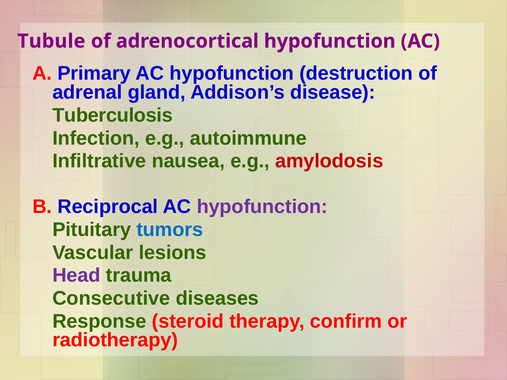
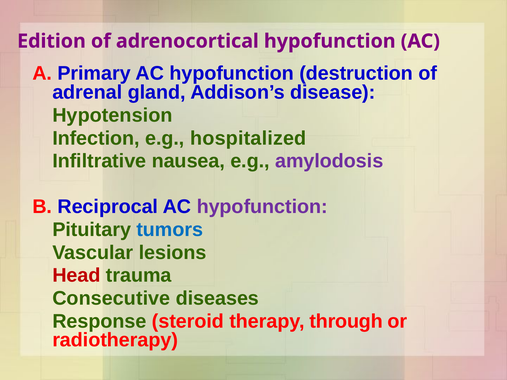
Tubule: Tubule -> Edition (51, 41)
Tuberculosis: Tuberculosis -> Hypotension (112, 115)
autoimmune: autoimmune -> hospitalized (248, 138)
amylodosis colour: red -> purple (329, 161)
Head colour: purple -> red (76, 276)
confirm: confirm -> through (346, 321)
